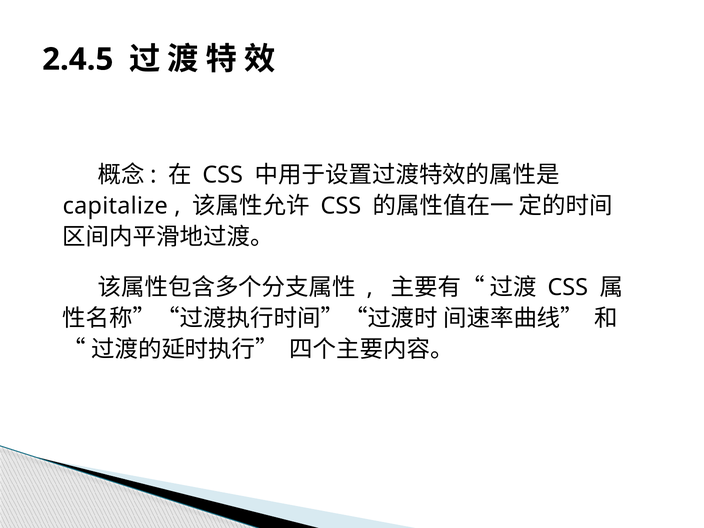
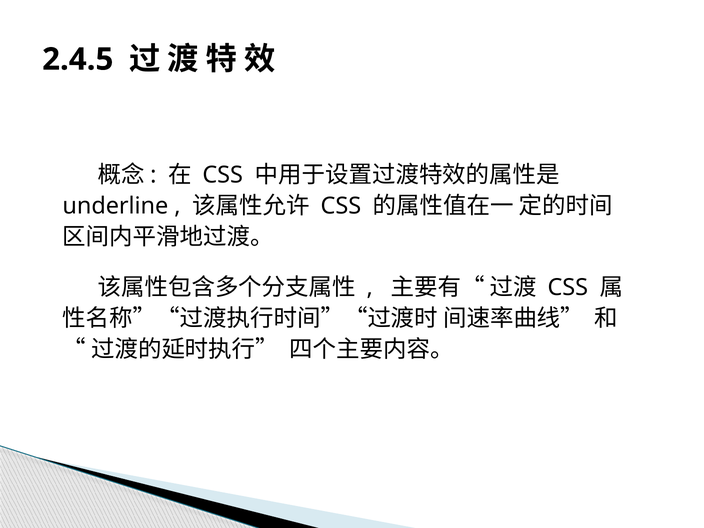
capitalize: capitalize -> underline (115, 206)
